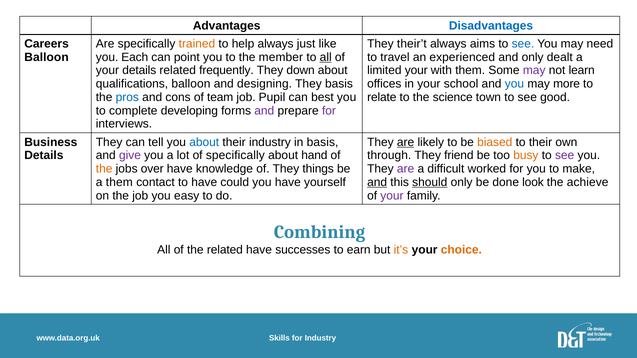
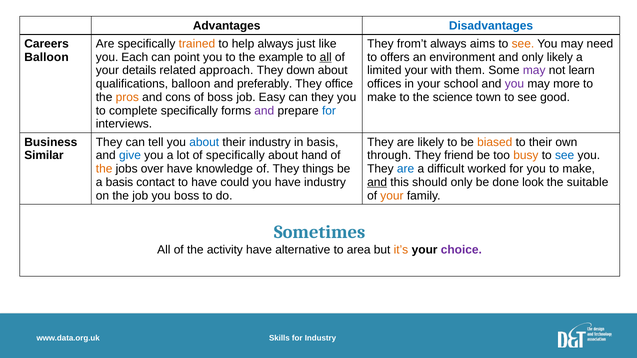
their’t: their’t -> from’t (412, 44)
see colour: blue -> orange (523, 44)
member: member -> example (281, 57)
travel: travel -> offers (395, 57)
experienced: experienced -> environment (462, 57)
only dealt: dealt -> likely (560, 57)
frequently: frequently -> approach (226, 71)
designing: designing -> preferably (265, 84)
They basis: basis -> office (339, 84)
you colour: blue -> purple (514, 84)
pros colour: blue -> orange (127, 97)
of team: team -> boss (220, 97)
Pupil: Pupil -> Easy (272, 97)
can best: best -> they (322, 97)
relate: relate -> make (382, 97)
complete developing: developing -> specifically (189, 111)
for colour: purple -> blue (329, 111)
are underline: present -> none (406, 142)
Details: Details -> Similar (44, 156)
give colour: purple -> blue (130, 156)
see colour: purple -> blue (565, 156)
are colour: purple -> blue (406, 169)
a them: them -> basis (119, 182)
have yourself: yourself -> industry (325, 182)
should underline: present -> none (430, 182)
achieve: achieve -> suitable (588, 182)
you easy: easy -> boss (187, 196)
your colour: purple -> orange (392, 196)
Combining: Combining -> Sometimes (320, 232)
the related: related -> activity (225, 250)
successes: successes -> alternative (303, 250)
earn: earn -> area (359, 250)
choice colour: orange -> purple (461, 250)
